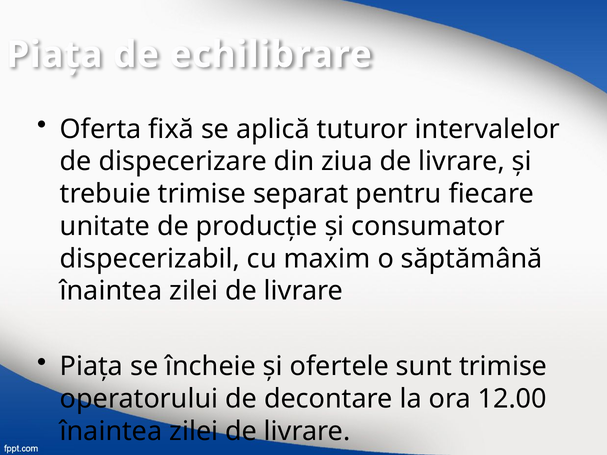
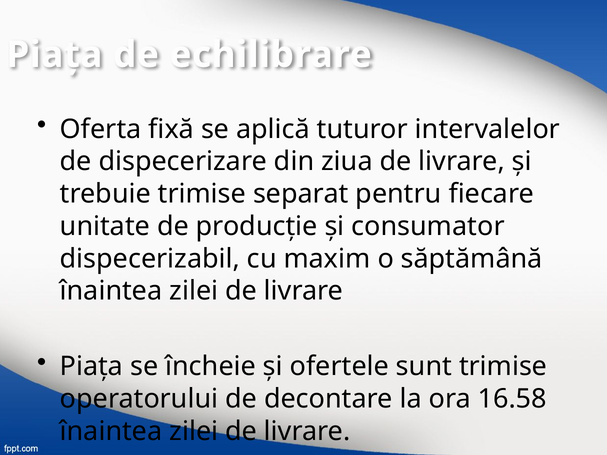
12.00: 12.00 -> 16.58 (512, 399)
